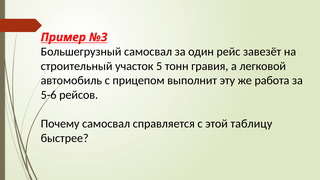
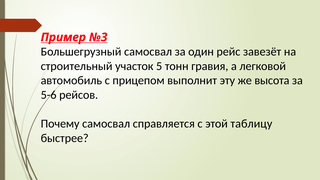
работа: работа -> высота (272, 80)
